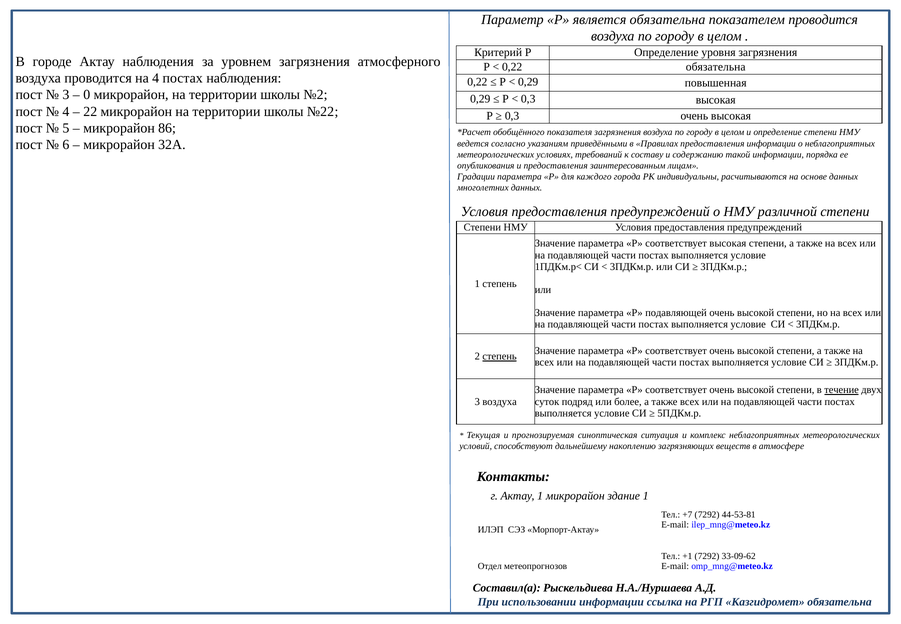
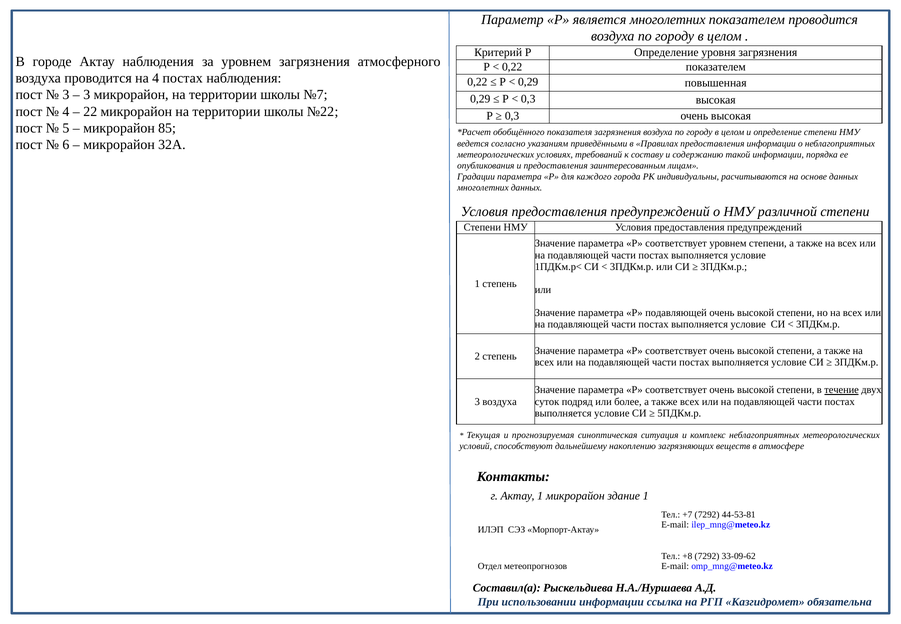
является обязательна: обязательна -> многолетних (668, 19)
0,22 обязательна: обязательна -> показателем (716, 67)
0: 0 -> 3 (87, 95)
№2: №2 -> №7 (315, 95)
86: 86 -> 85 (167, 128)
соответствует высокая: высокая -> уровнем (728, 243)
степень underline: present -> none (500, 356)
+1: +1 -> +8 (687, 556)
